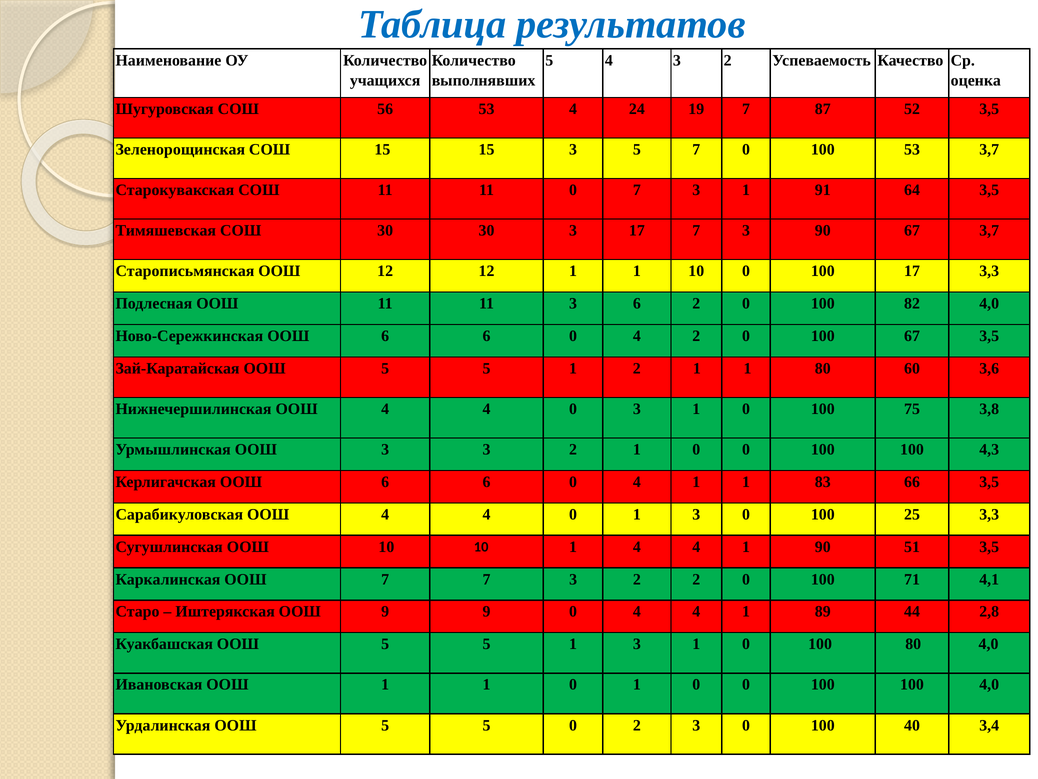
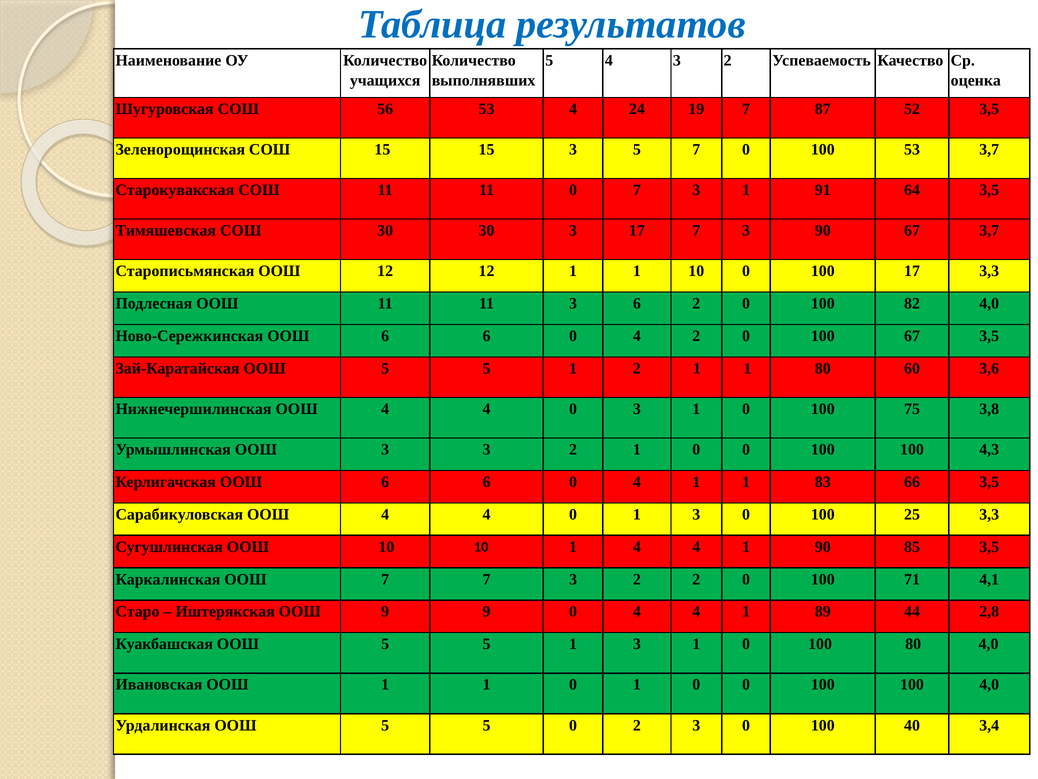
51: 51 -> 85 (912, 547)
